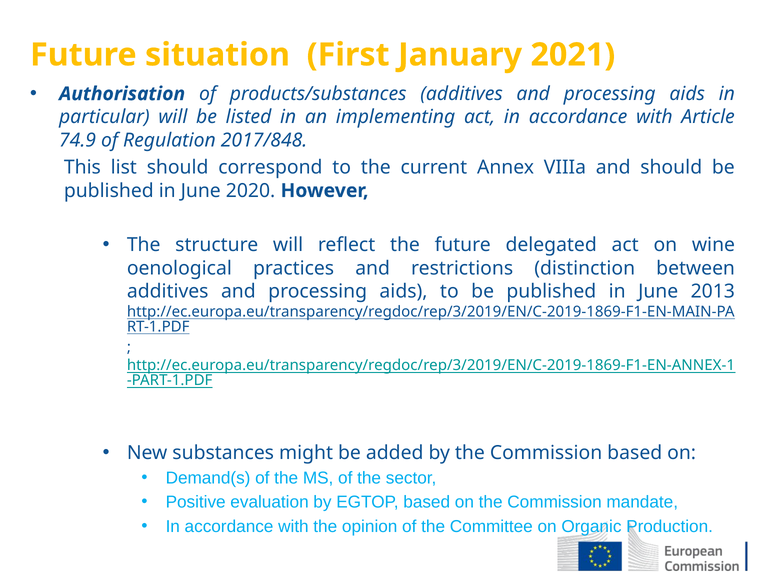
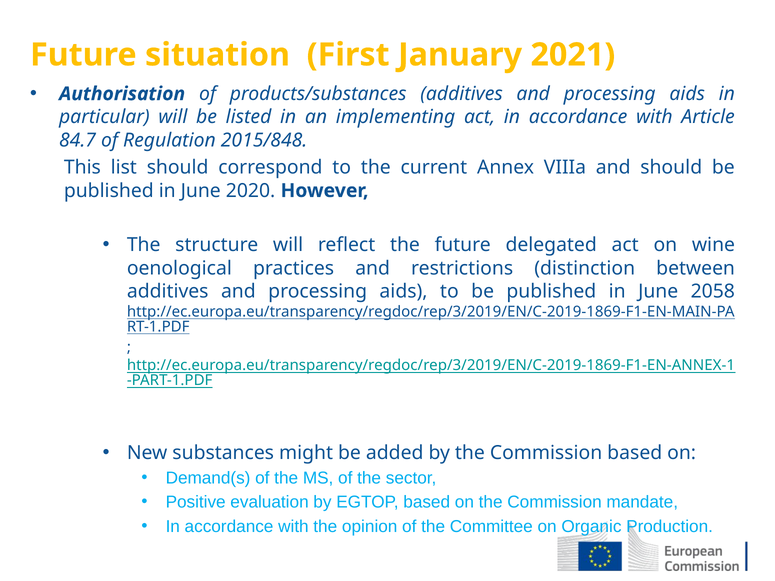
74.9: 74.9 -> 84.7 (78, 140)
2017/848: 2017/848 -> 2015/848 (264, 140)
2013: 2013 -> 2058 (713, 291)
